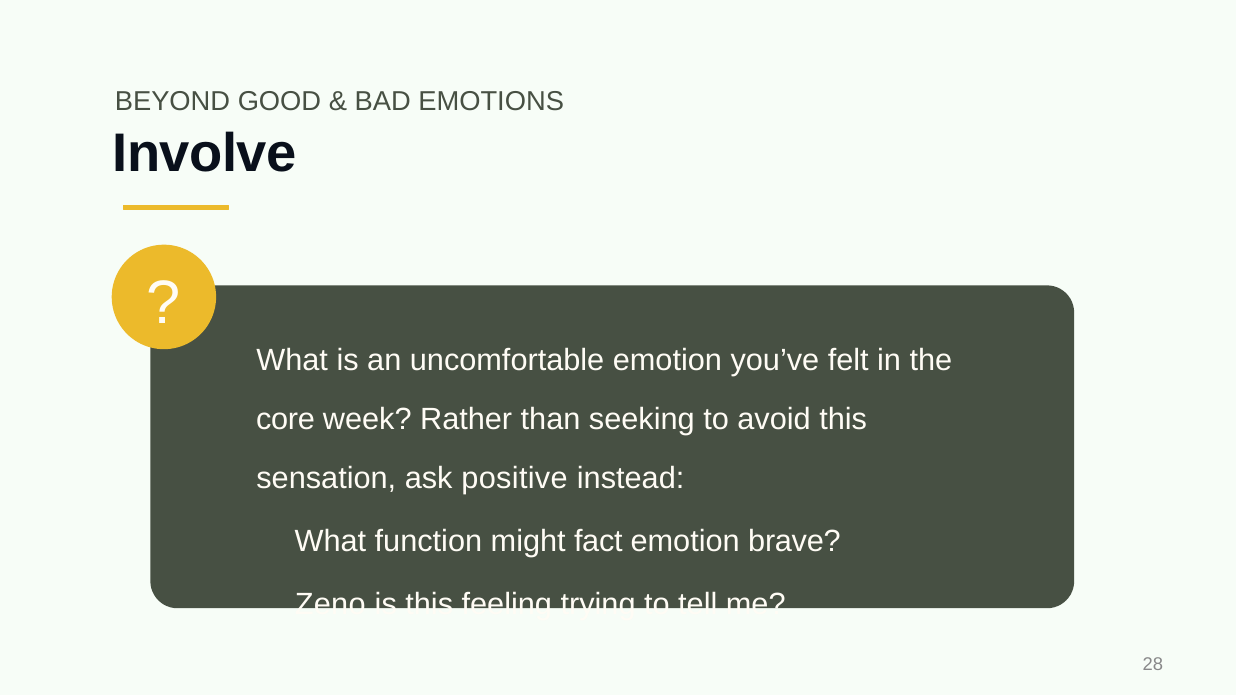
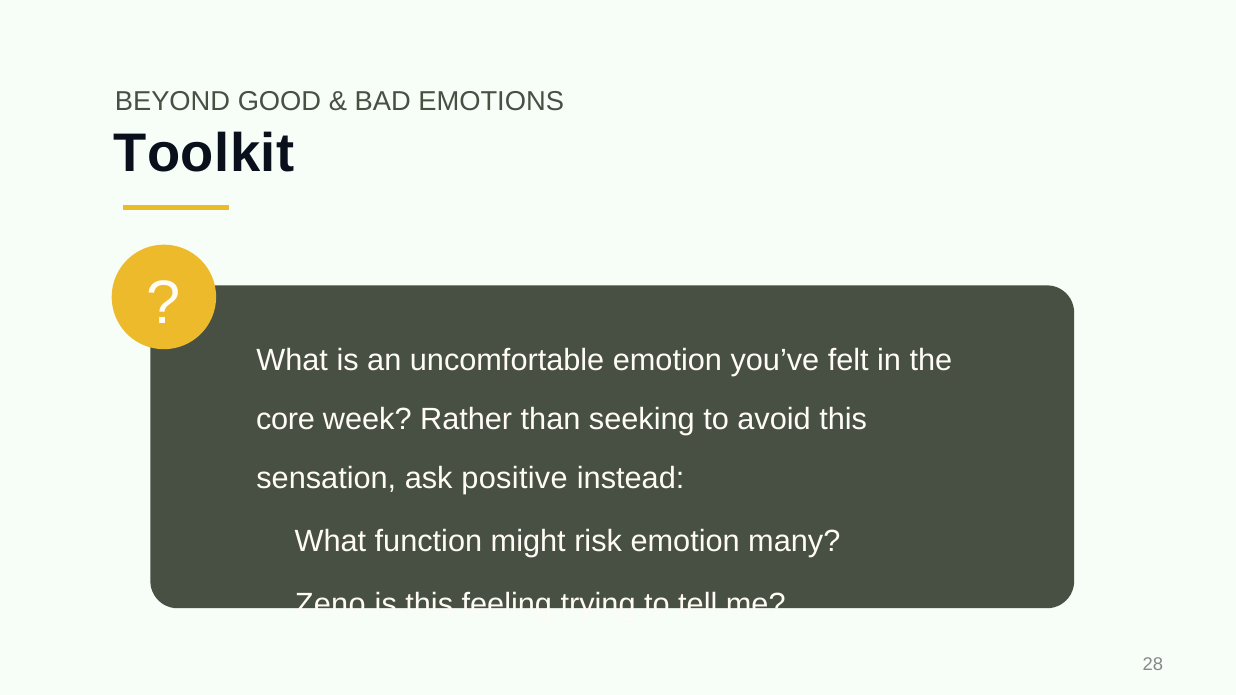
Involve: Involve -> Toolkit (204, 153)
fact: fact -> risk (598, 541)
brave: brave -> many (794, 541)
